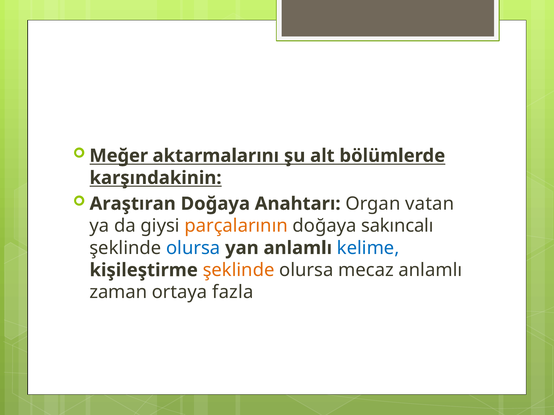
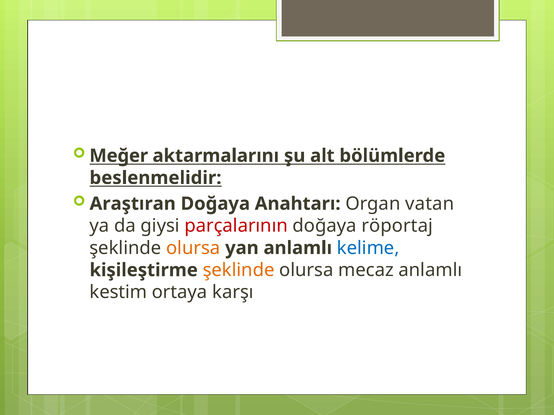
karşındakinin: karşındakinin -> beslenmelidir (156, 178)
parçalarının colour: orange -> red (236, 226)
sakıncalı: sakıncalı -> röportaj (397, 226)
olursa colour: blue -> orange (193, 248)
zaman: zaman -> kestim (118, 293)
fazla: fazla -> karşı (233, 293)
